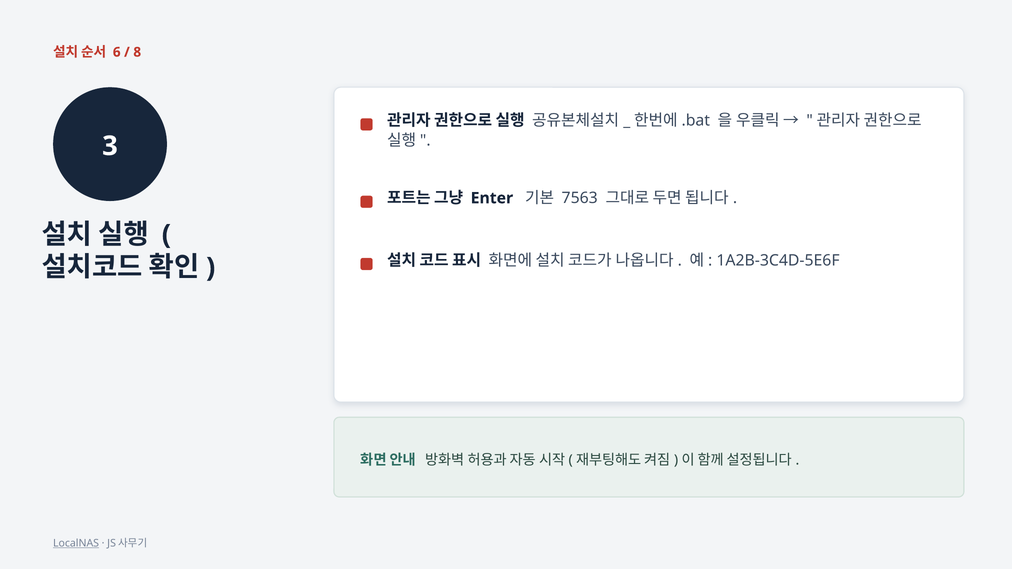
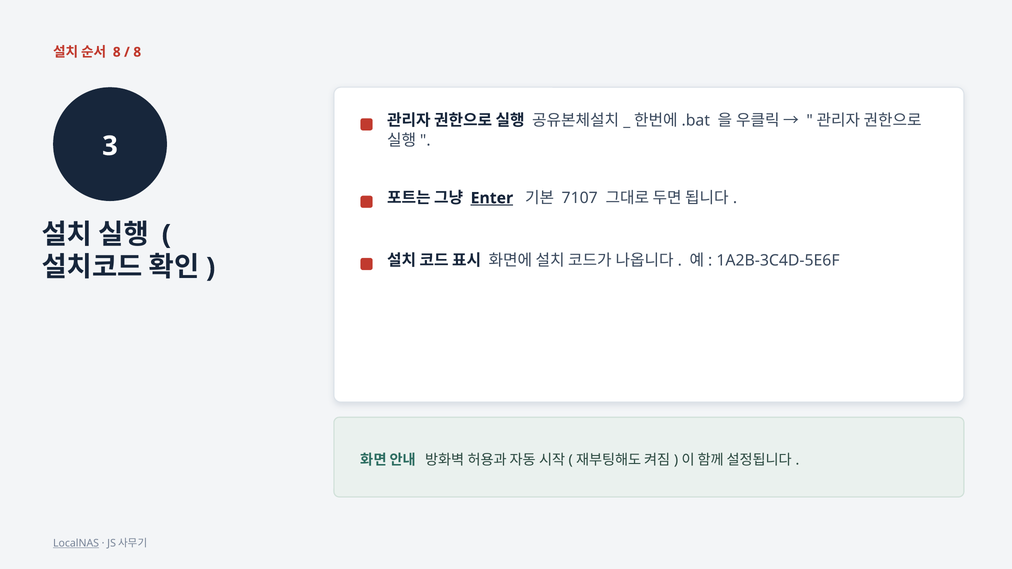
6: 6 -> 8 (117, 52)
Enter underline: none -> present (492, 198)
7563: 7563 -> 7107 (580, 198)
